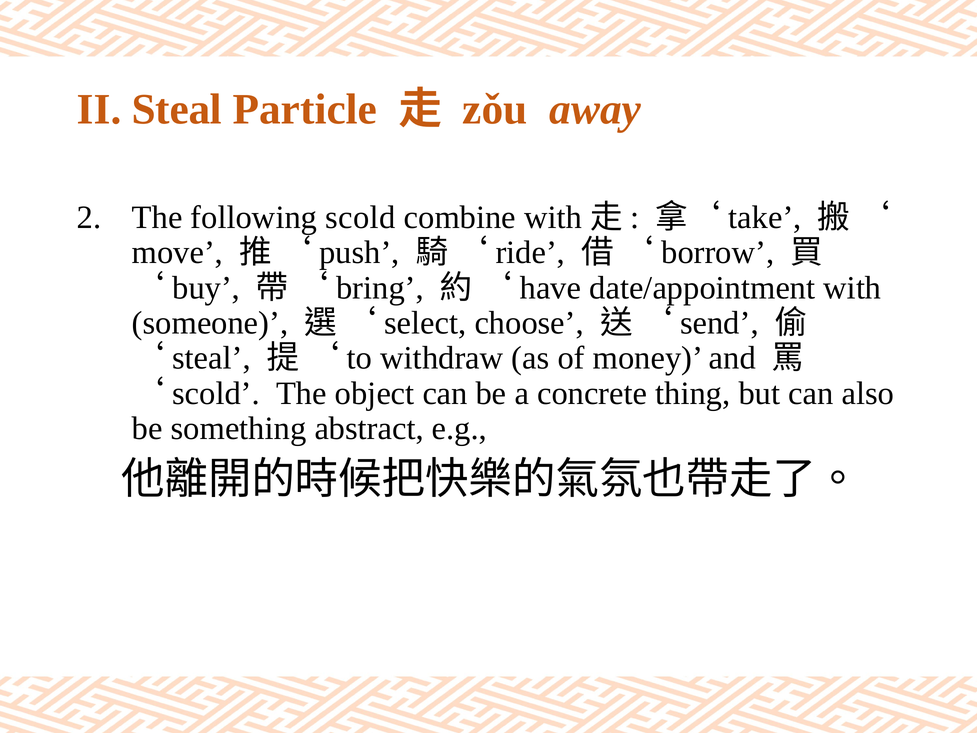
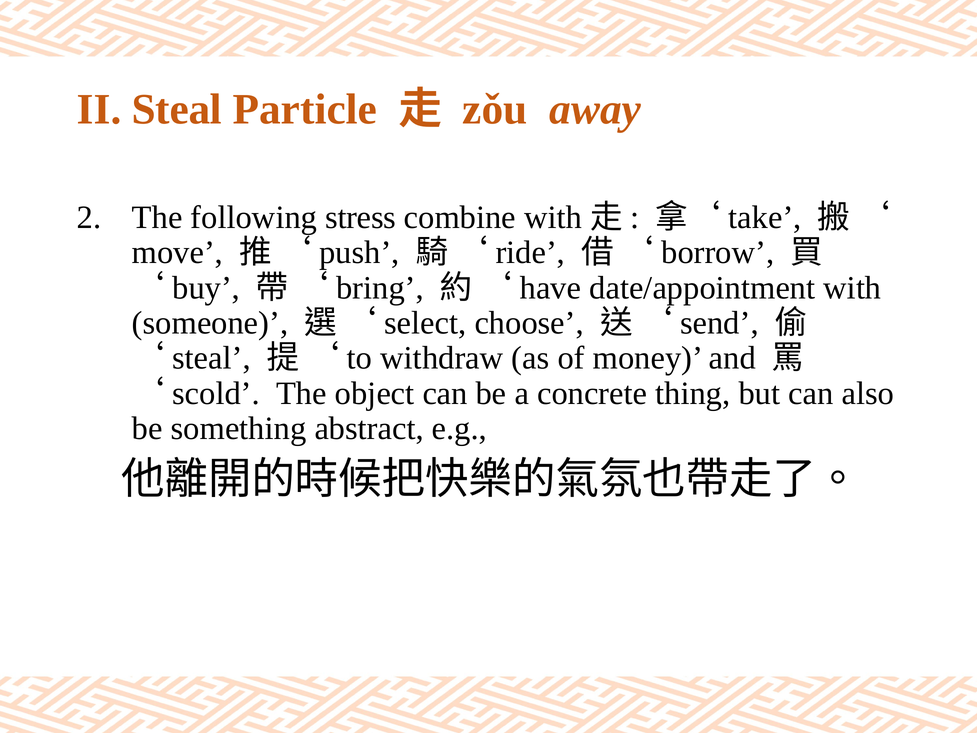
following scold: scold -> stress (361, 217)
